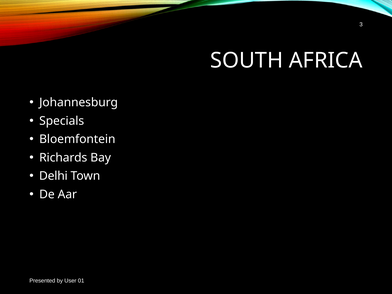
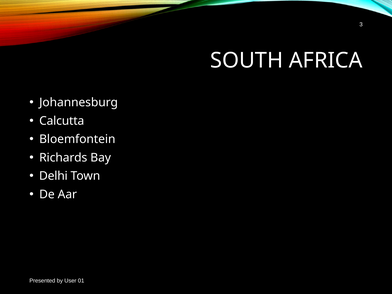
Specials: Specials -> Calcutta (62, 121)
